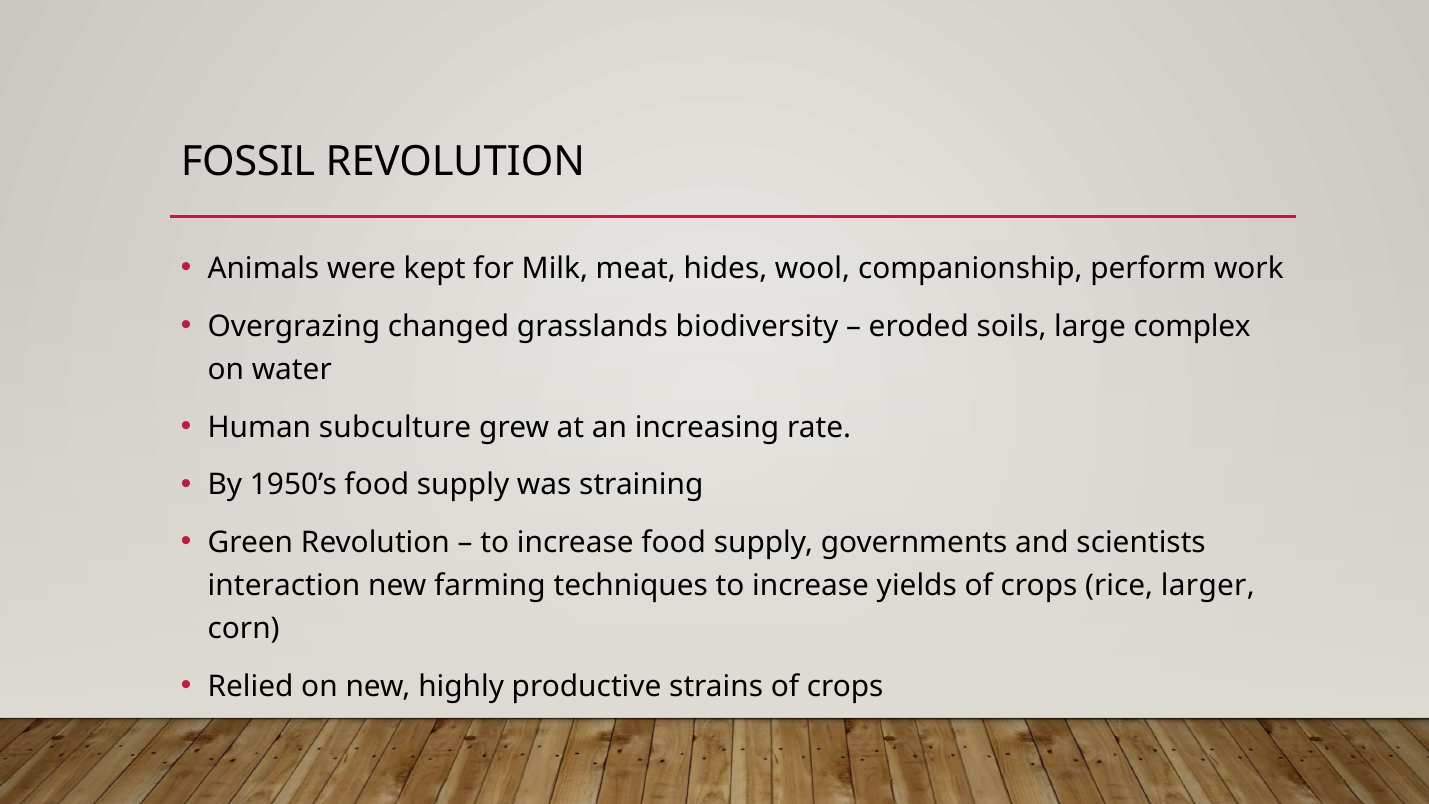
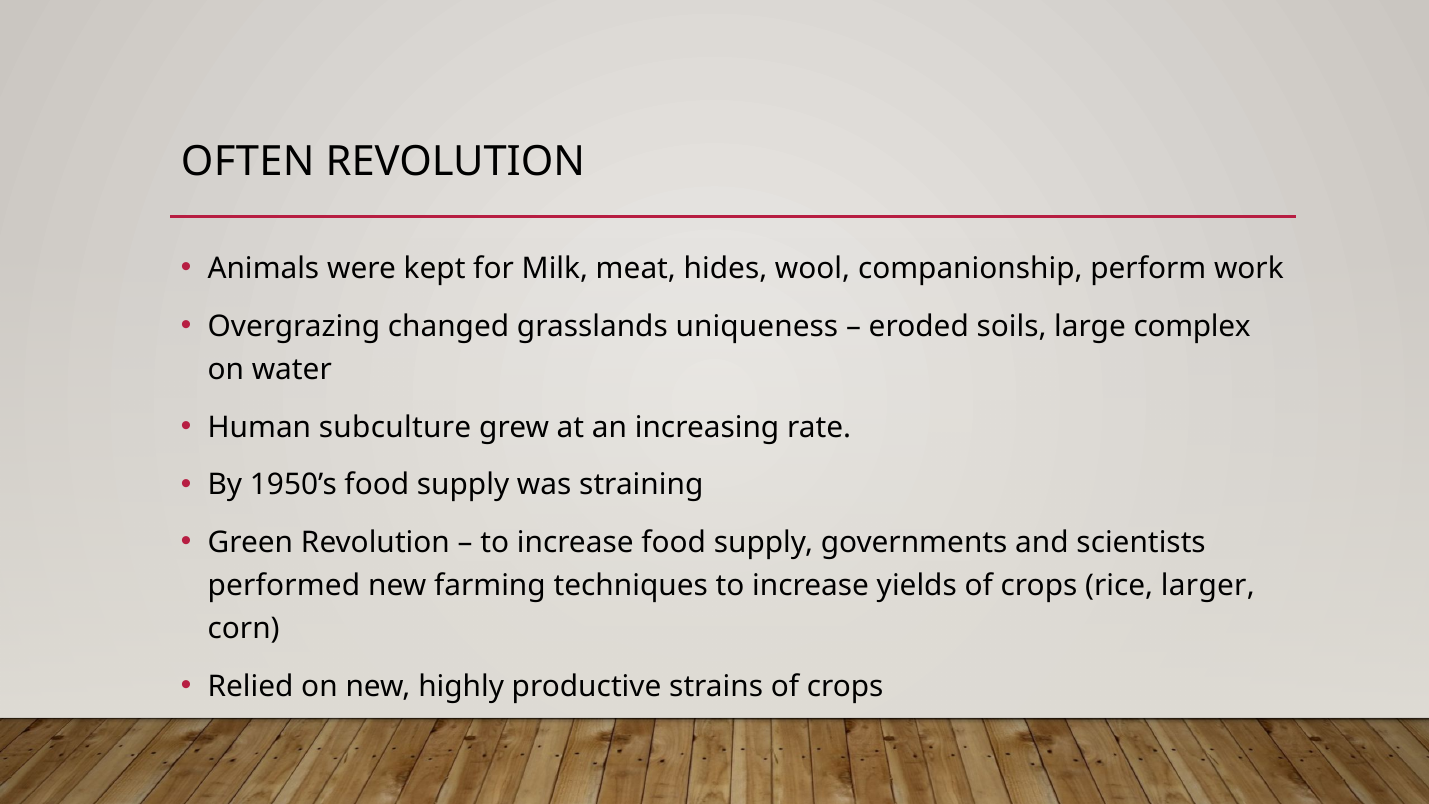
FOSSIL: FOSSIL -> OFTEN (248, 162)
biodiversity: biodiversity -> uniqueness (757, 326)
interaction: interaction -> performed (284, 585)
